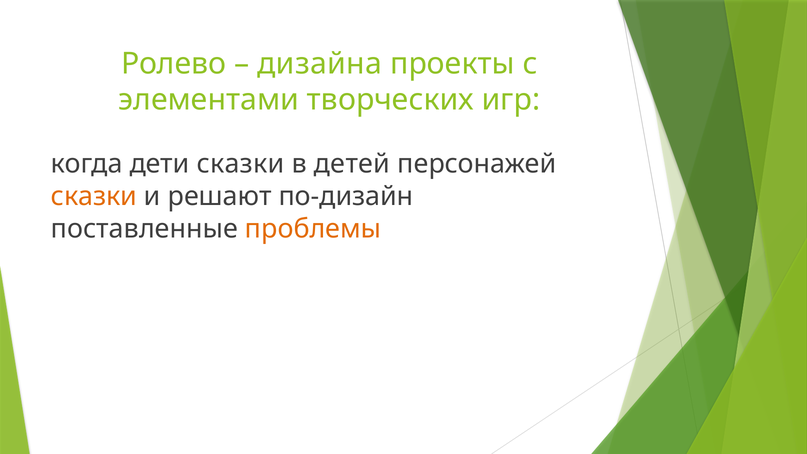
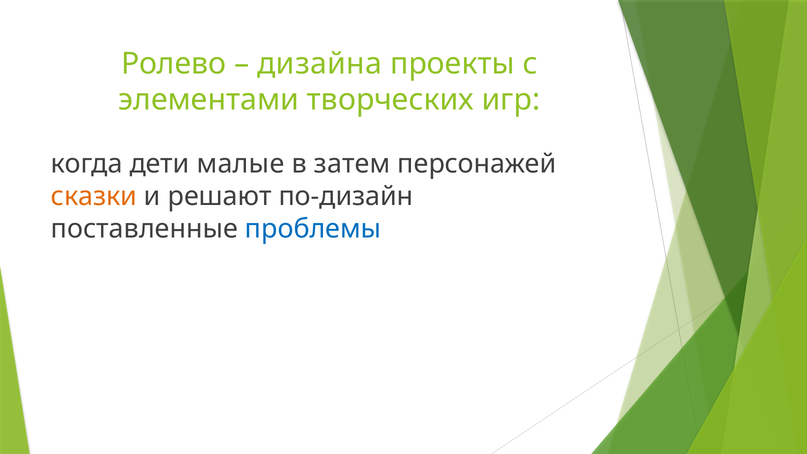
дети сказки: сказки -> малые (241, 164)
детей: детей -> затем (352, 164)
проблемы colour: orange -> blue (313, 229)
